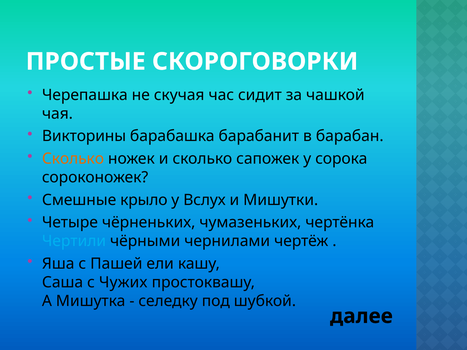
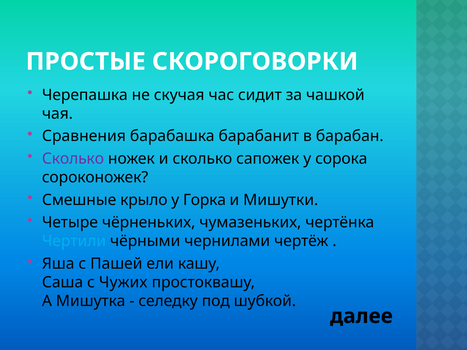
Викторины: Викторины -> Сравнения (84, 136)
Сколько colour: orange -> purple (73, 159)
Вслух: Вслух -> Горка (204, 200)
